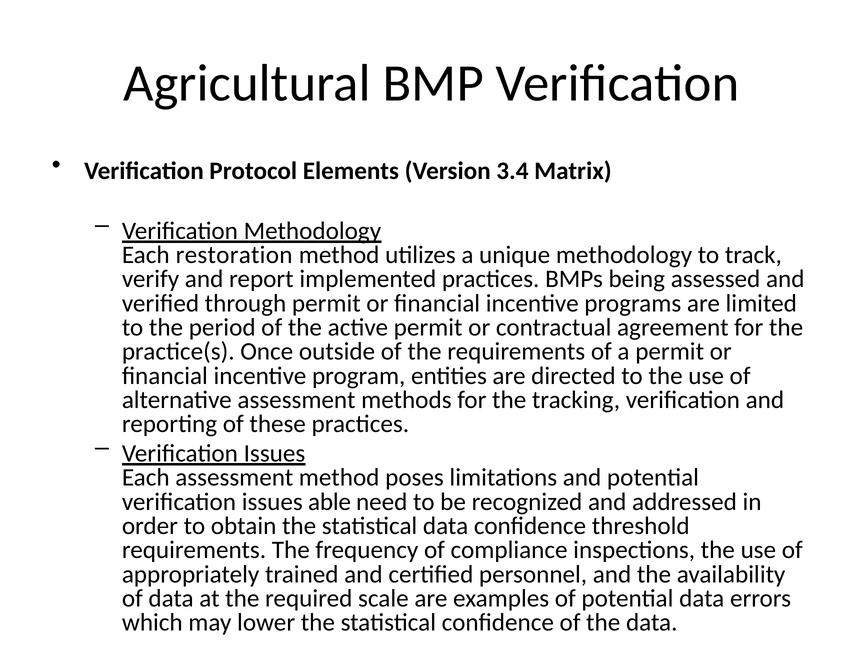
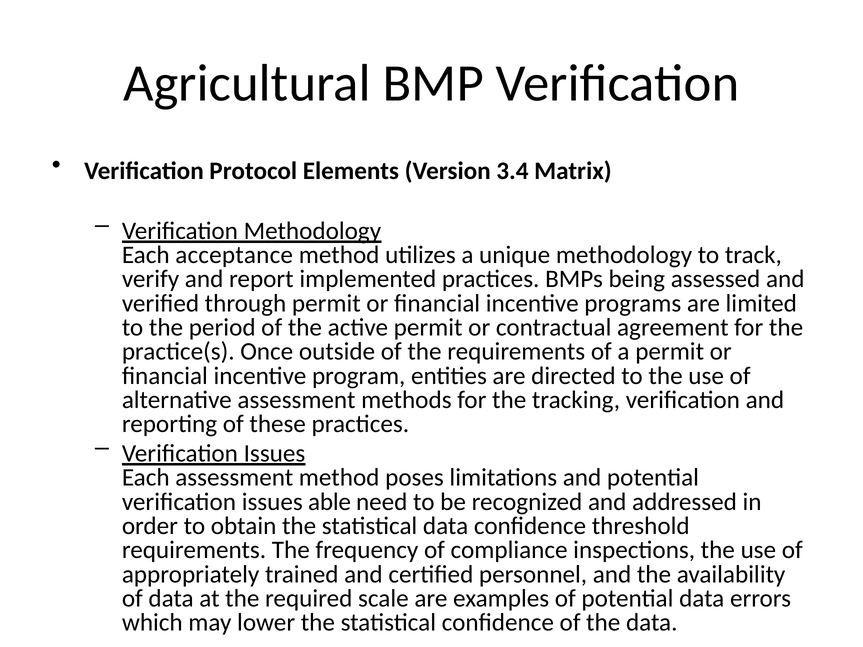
restoration: restoration -> acceptance (234, 255)
